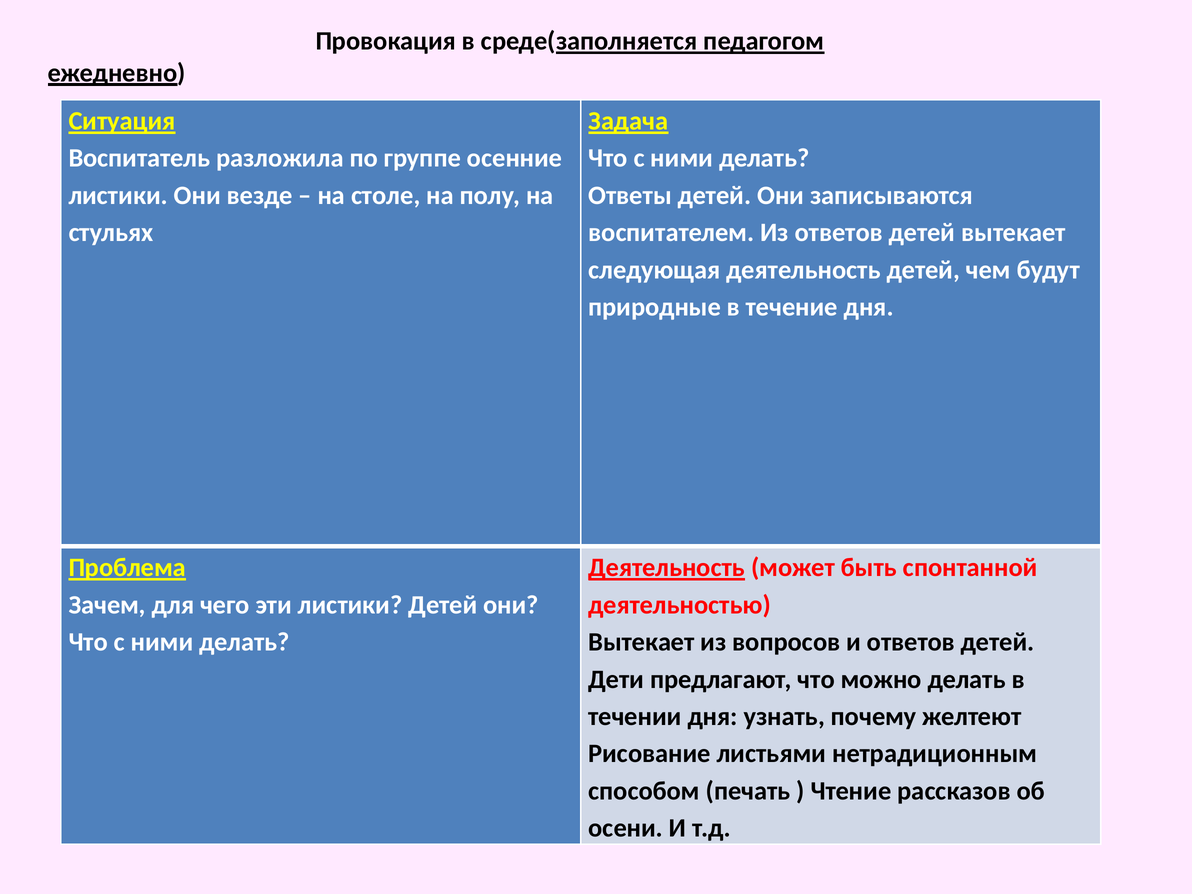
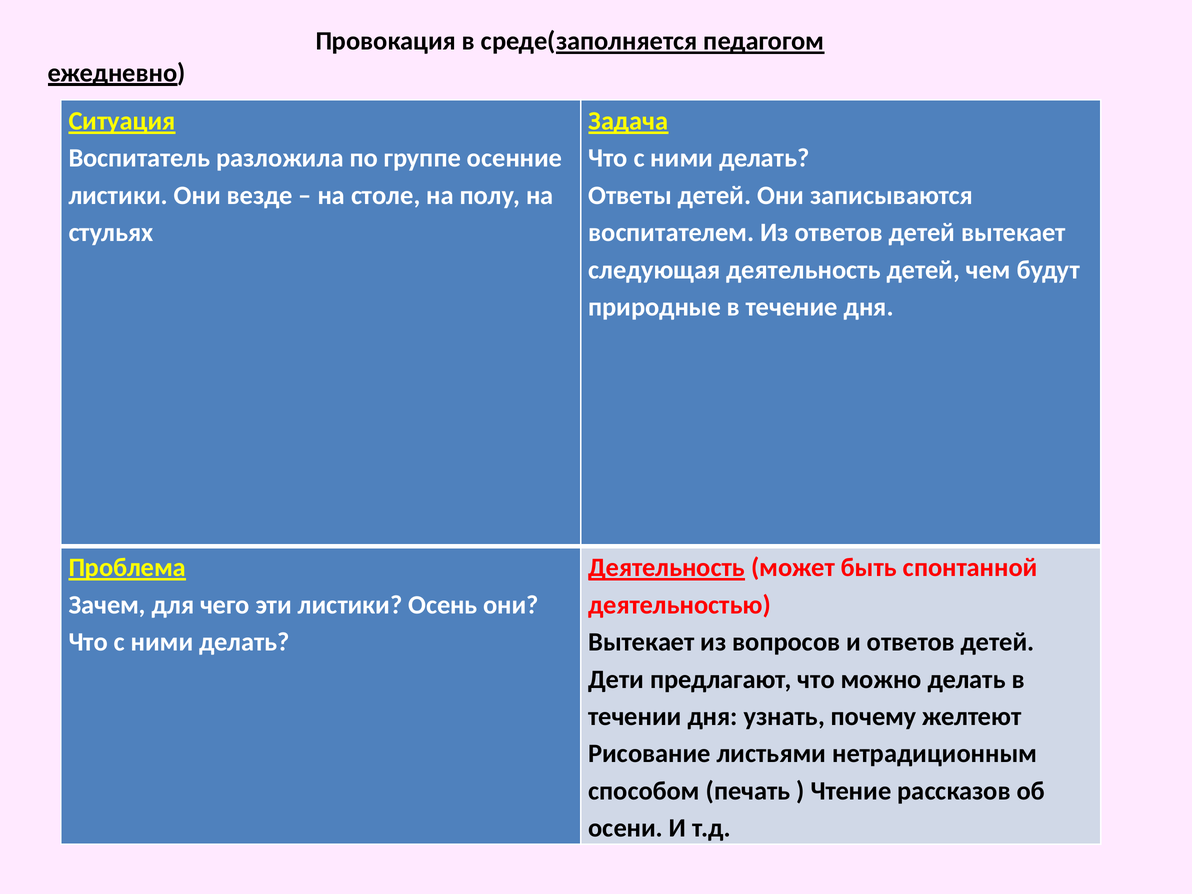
листики Детей: Детей -> Осень (443, 605)
